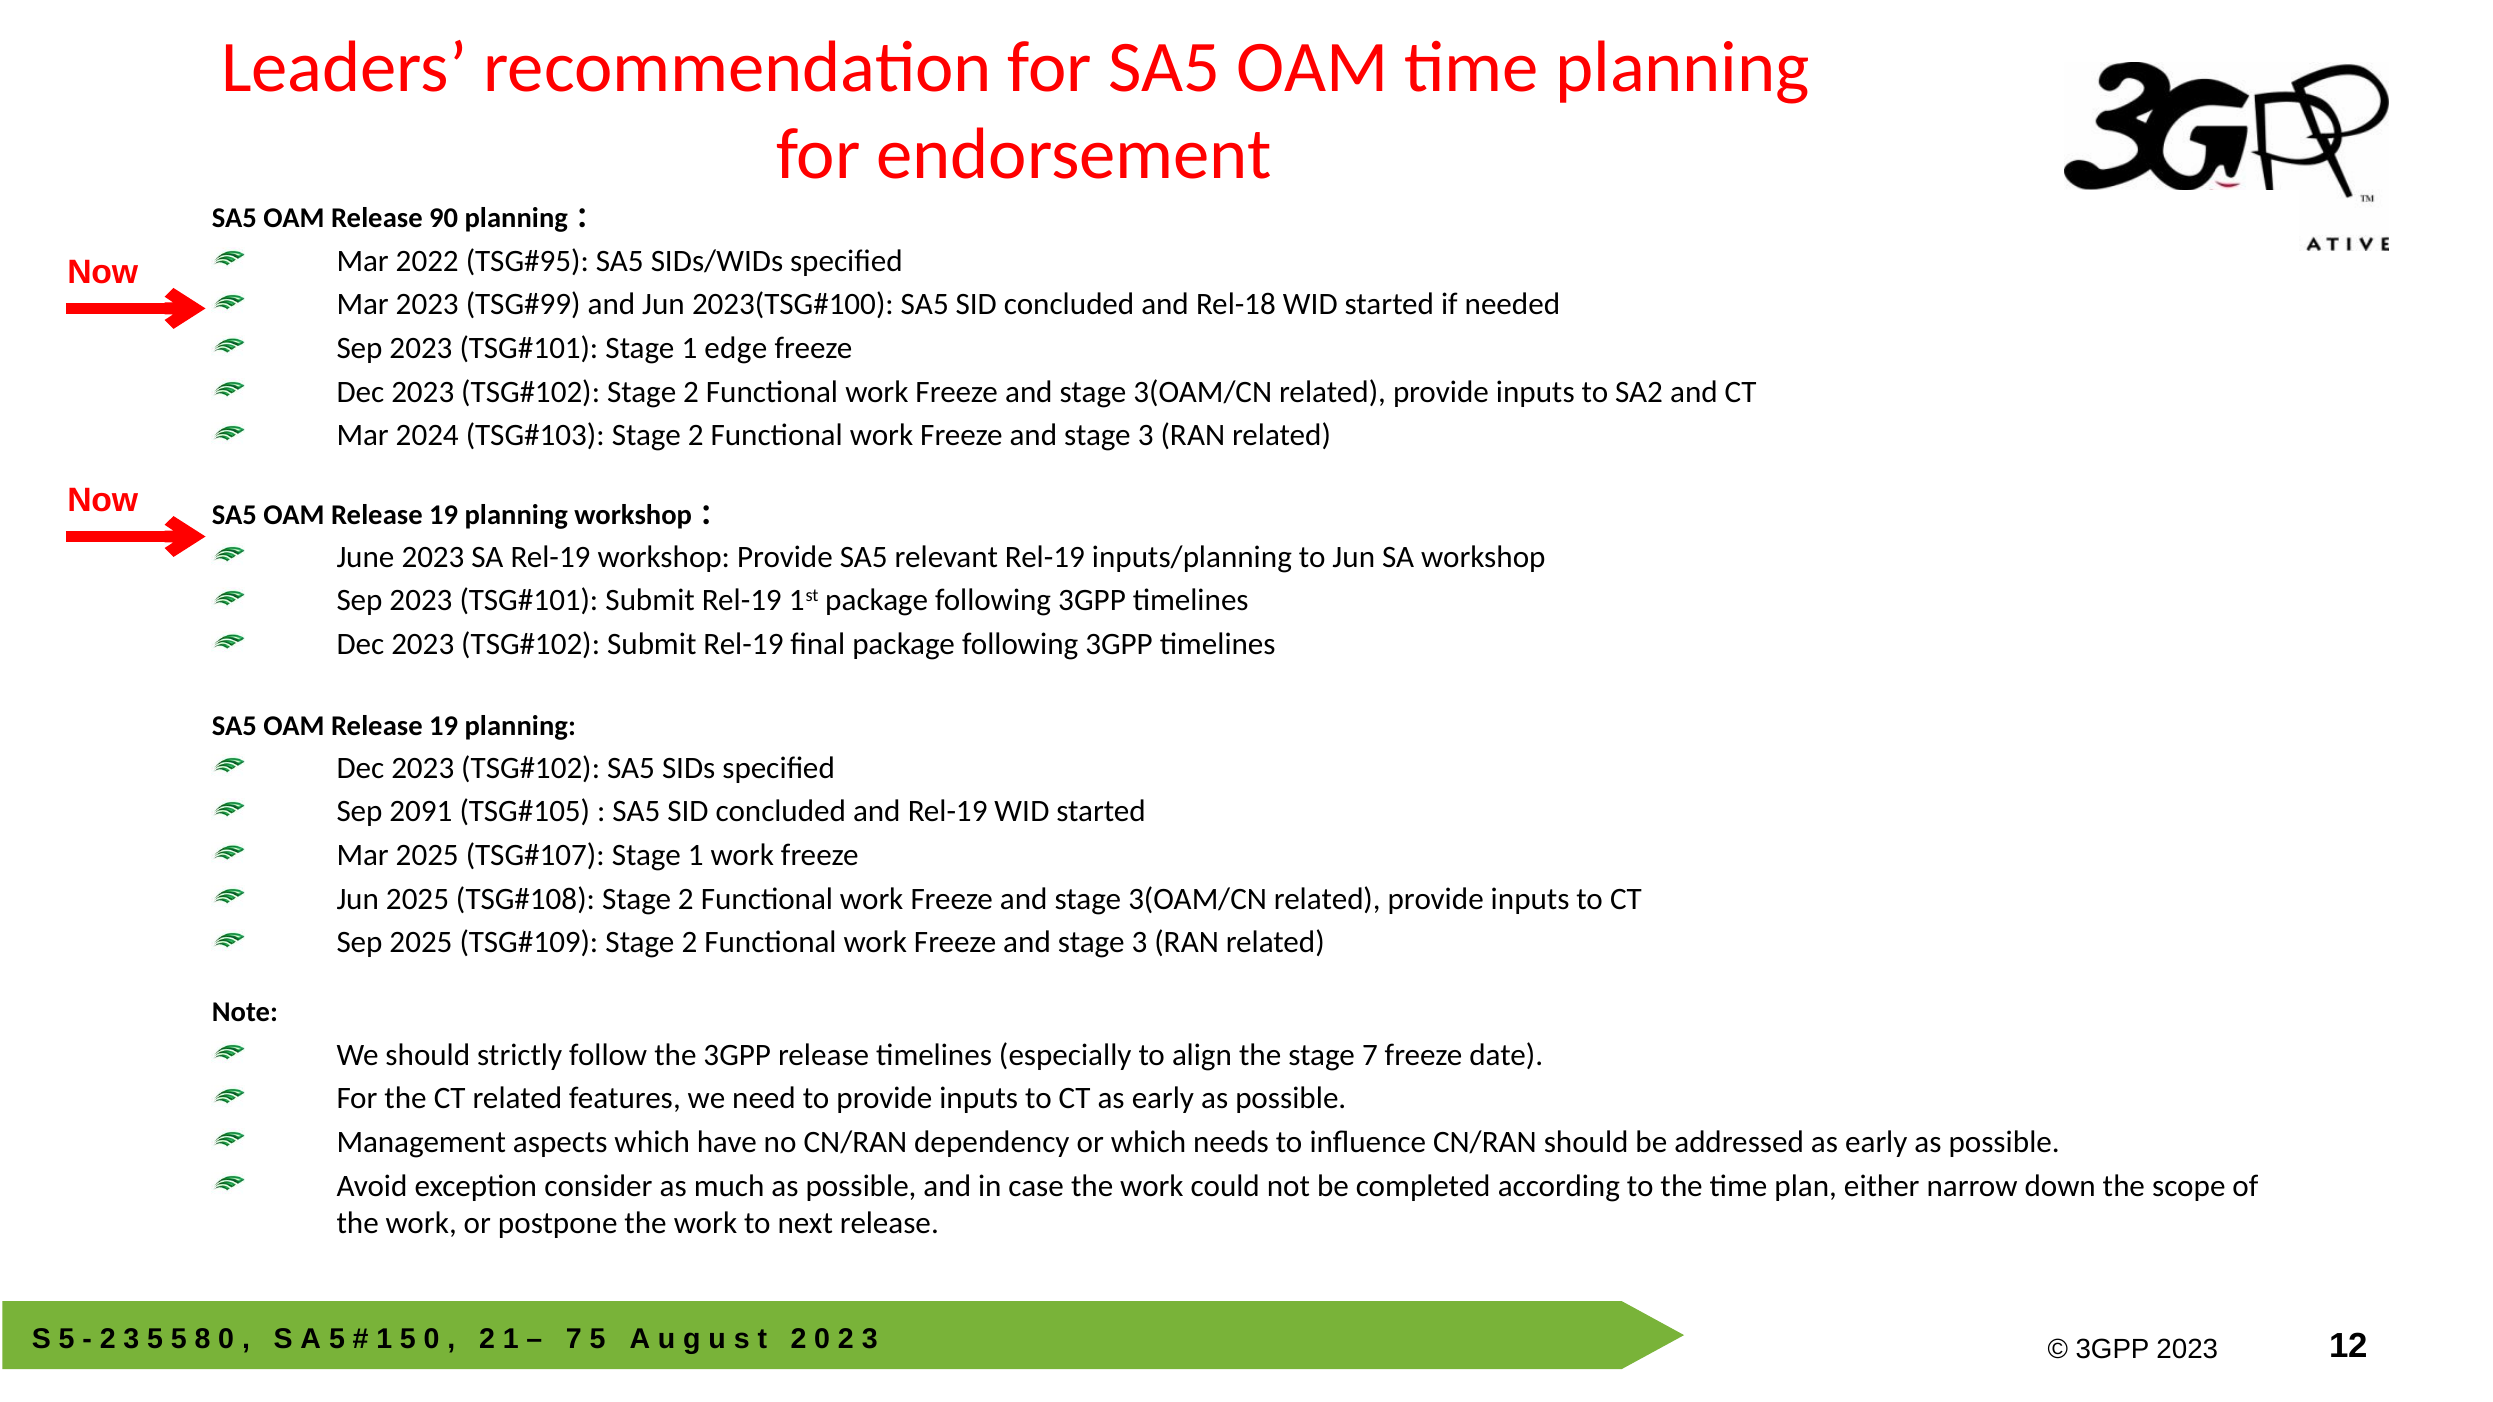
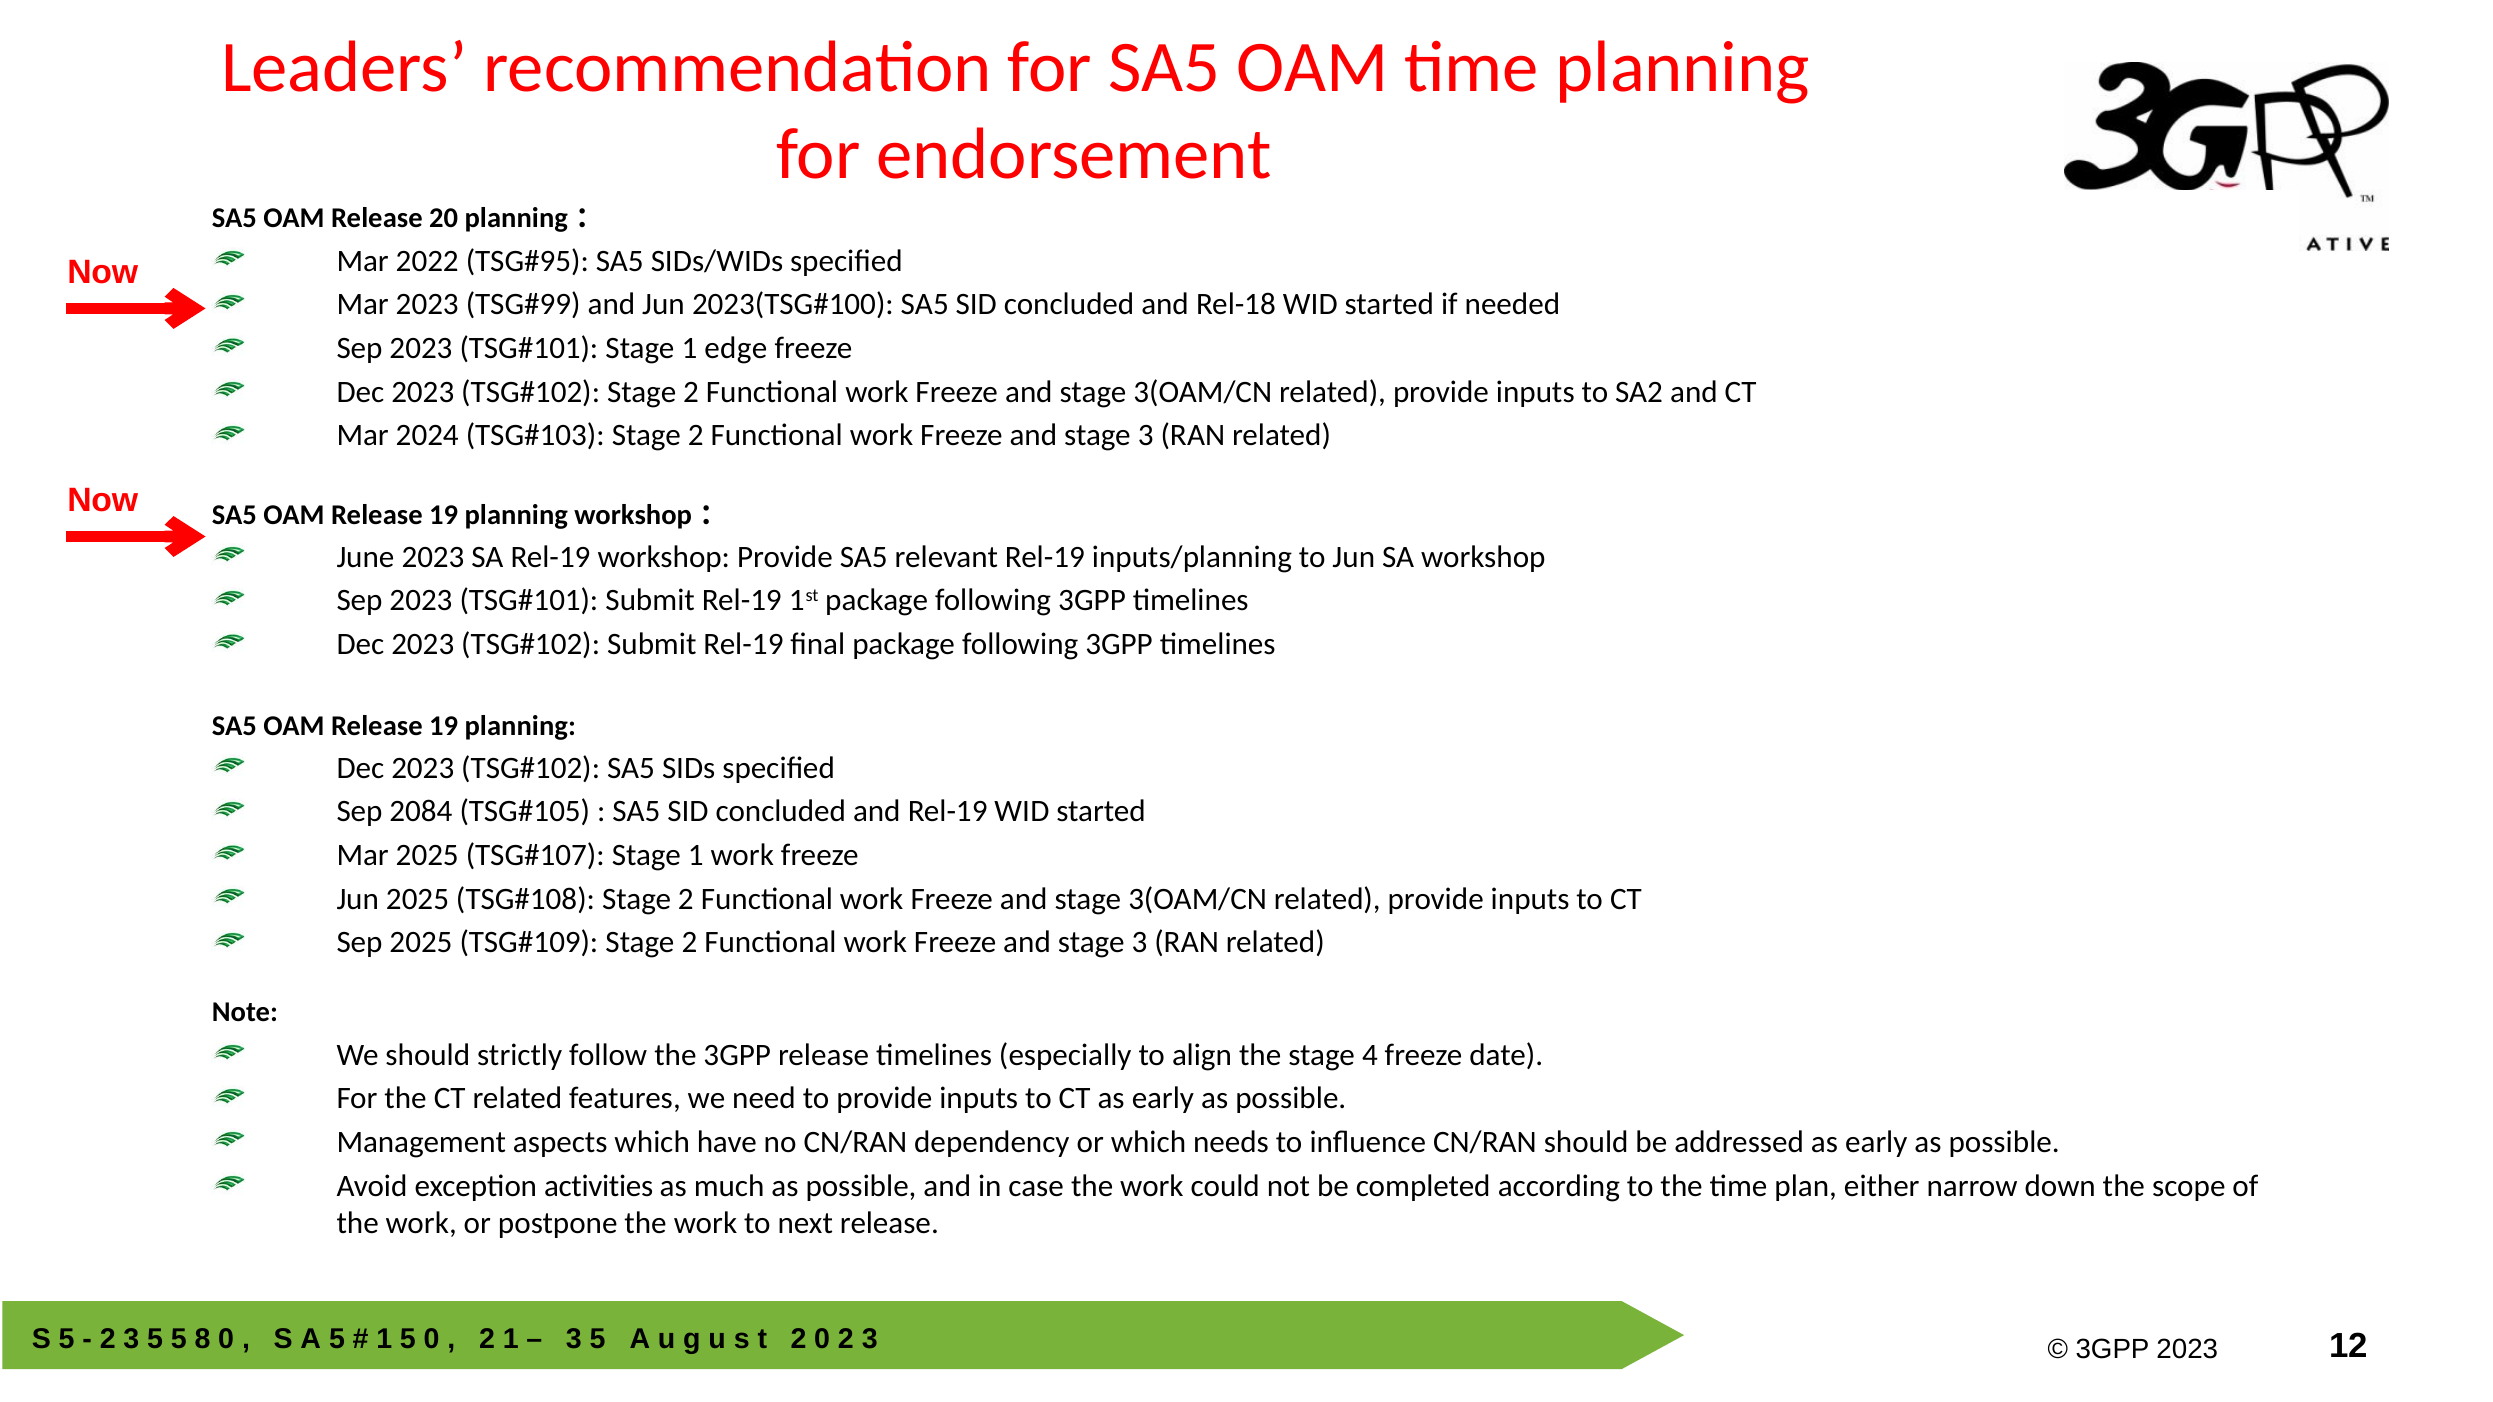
90: 90 -> 20 (444, 219)
2091: 2091 -> 2084 (421, 812)
stage 7: 7 -> 4 (1370, 1055)
consider: consider -> activities (599, 1186)
7: 7 -> 3 (574, 1339)
